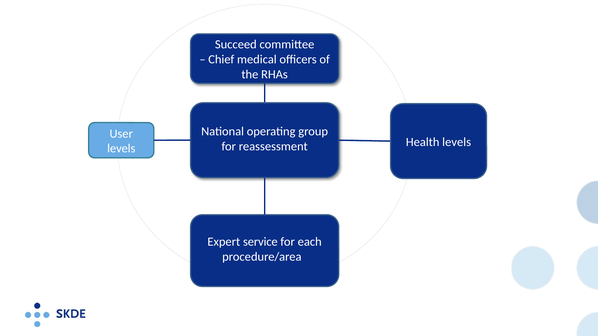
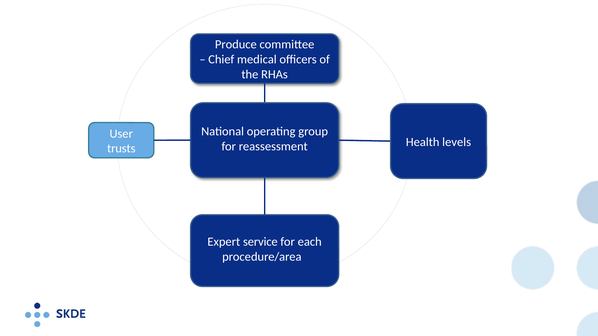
Succeed: Succeed -> Produce (236, 45)
levels: levels -> trusts (121, 149)
